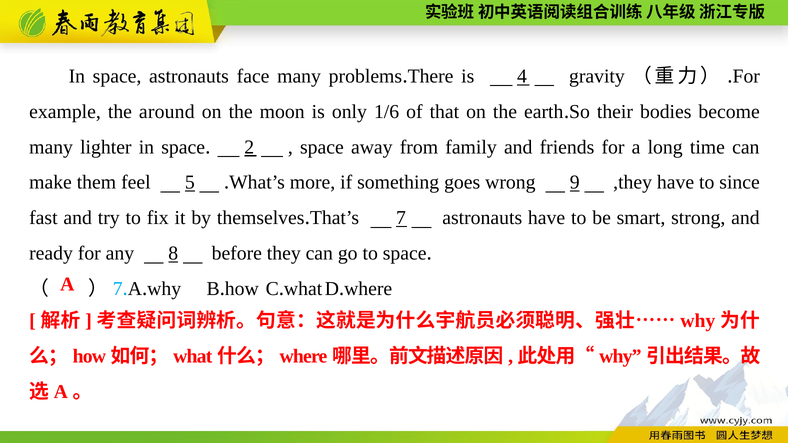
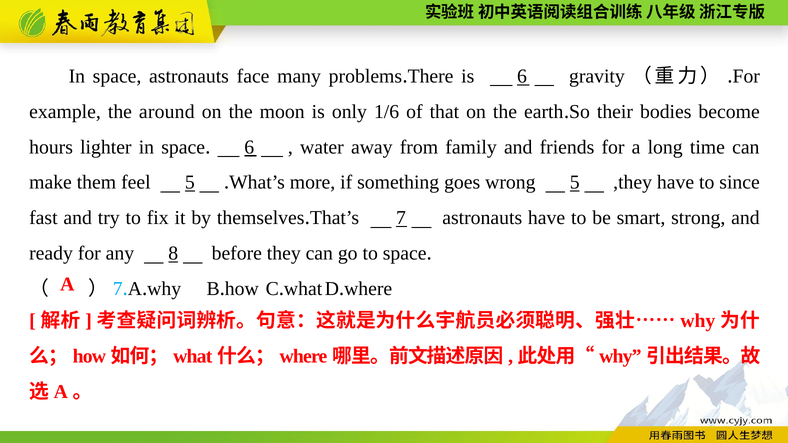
is 4: 4 -> 6 (522, 76)
many: many -> hours (51, 147)
2: 2 -> 6 (249, 147)
space: space -> water (322, 147)
wrong 9: 9 -> 5 (575, 183)
